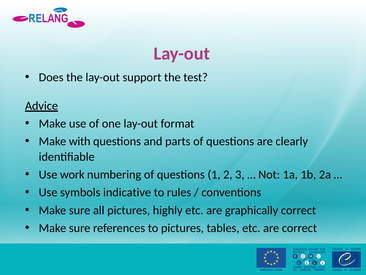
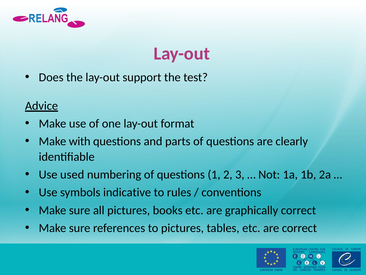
work: work -> used (72, 174)
highly: highly -> books (168, 210)
